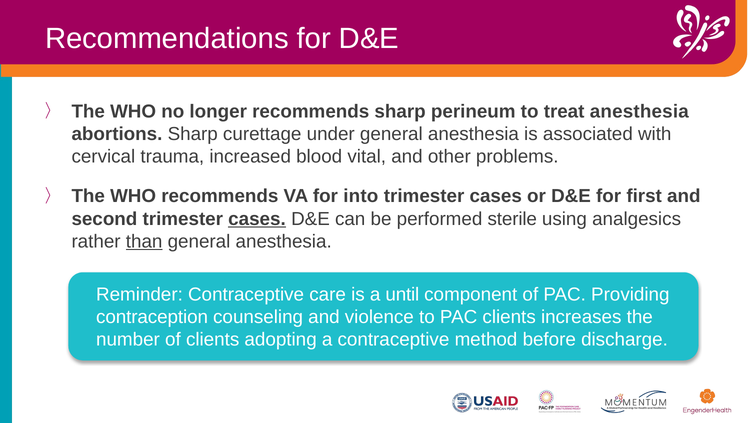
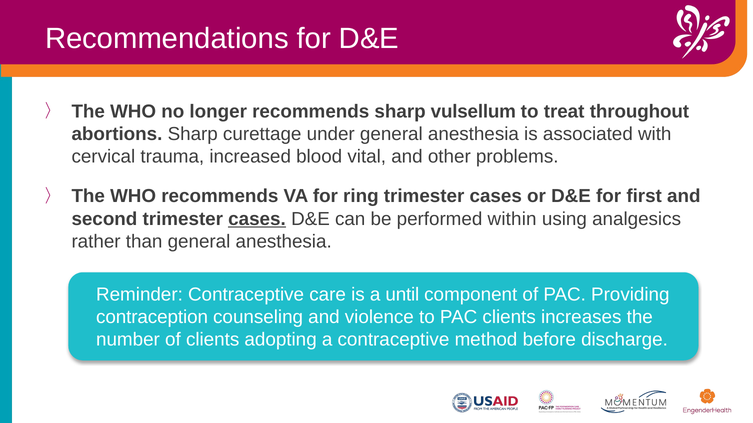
perineum: perineum -> vulsellum (473, 112)
treat anesthesia: anesthesia -> throughout (639, 112)
into: into -> ring (361, 197)
sterile: sterile -> within (512, 219)
than underline: present -> none (144, 242)
